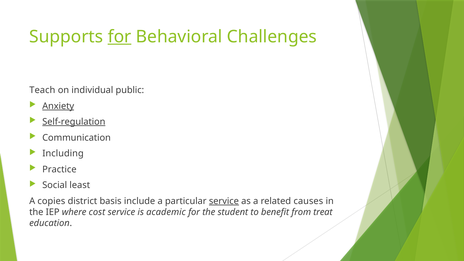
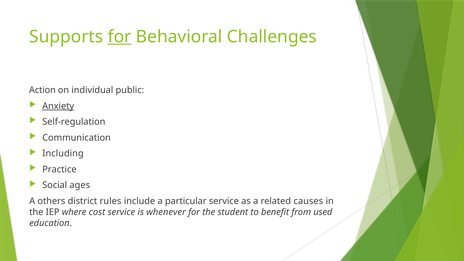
Teach: Teach -> Action (42, 90)
Self-regulation underline: present -> none (74, 122)
least: least -> ages (80, 185)
copies: copies -> others (51, 201)
basis: basis -> rules (111, 201)
service underline: present -> none (224, 201)
academic: academic -> whenever (166, 212)
treat: treat -> used (323, 212)
